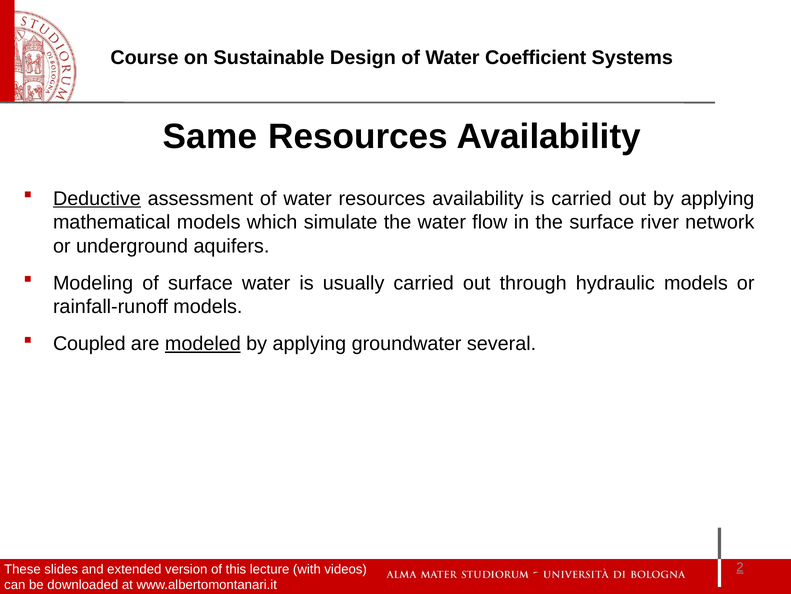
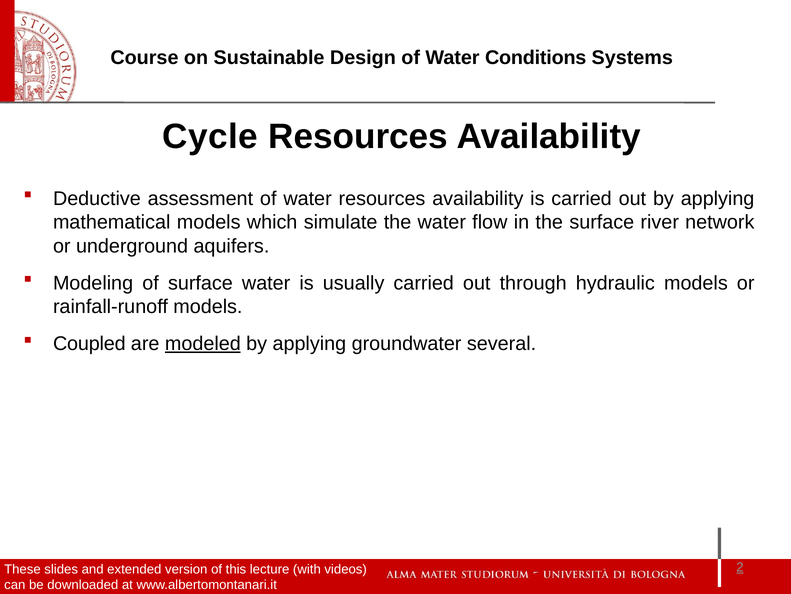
Coefficient: Coefficient -> Conditions (536, 58)
Same: Same -> Cycle (210, 136)
Deductive underline: present -> none (97, 198)
